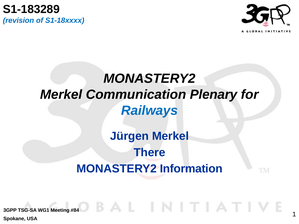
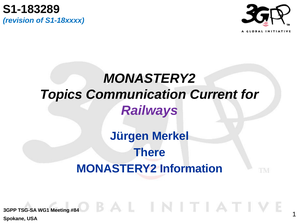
Merkel: Merkel -> Topics (61, 95)
Plenary: Plenary -> Current (214, 95)
Railways colour: blue -> purple (149, 111)
